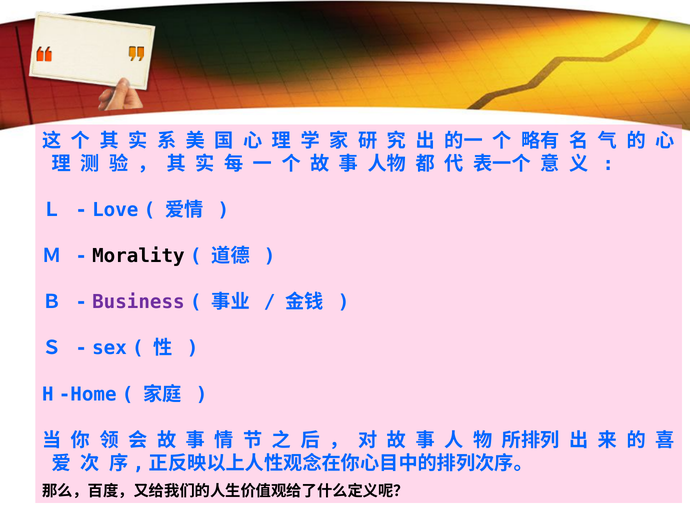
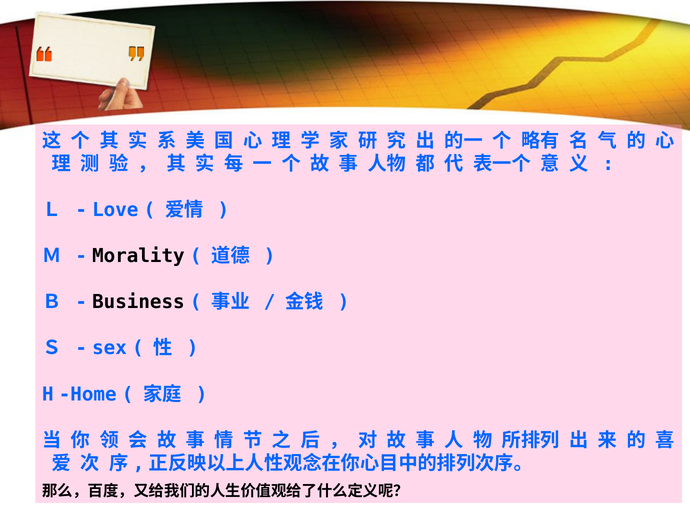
Business colour: purple -> black (138, 302)
